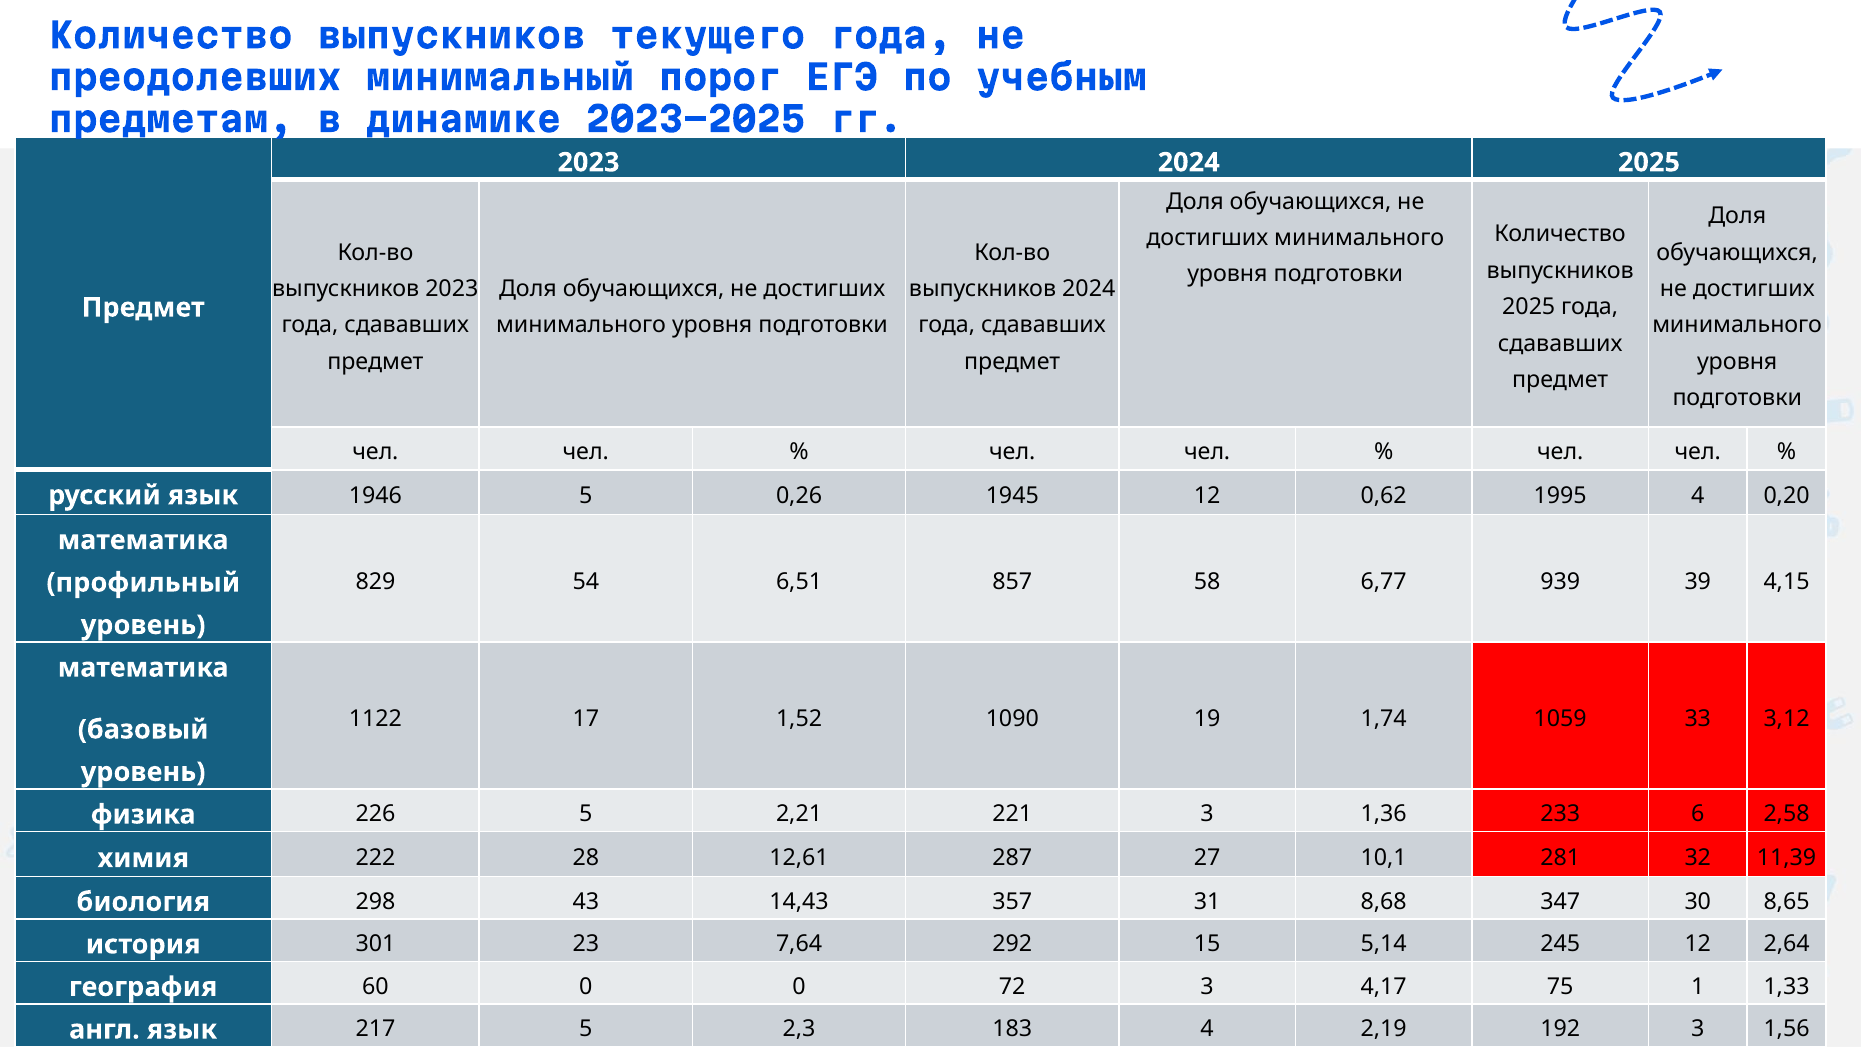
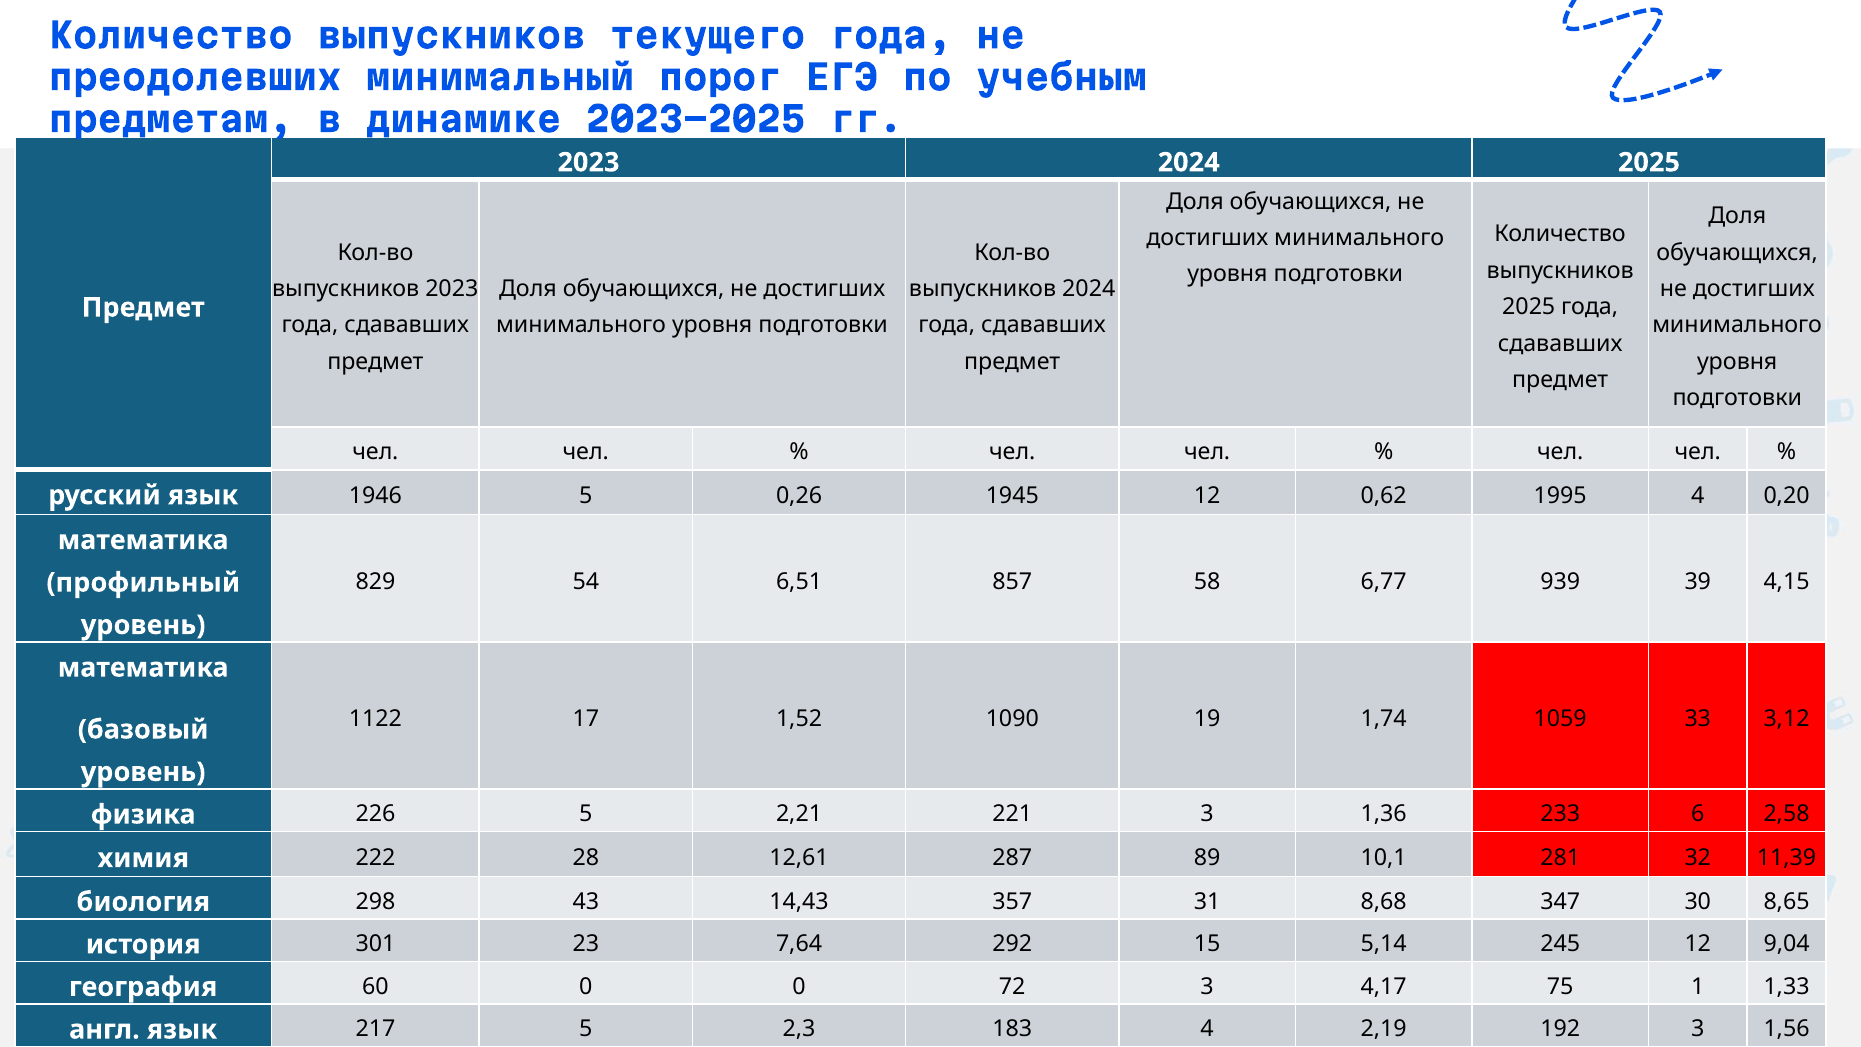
27: 27 -> 89 (1207, 858)
2,64: 2,64 -> 9,04 (1787, 944)
